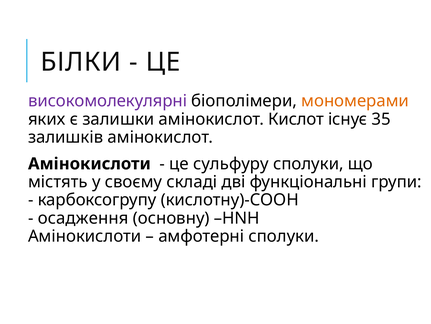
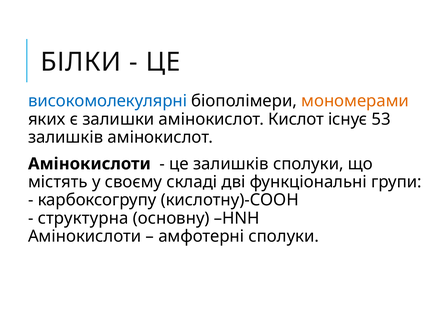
високомолекулярні colour: purple -> blue (108, 101)
35: 35 -> 53 (381, 119)
це сульфуру: сульфуру -> залишків (231, 163)
осадження: осадження -> структурна (83, 218)
